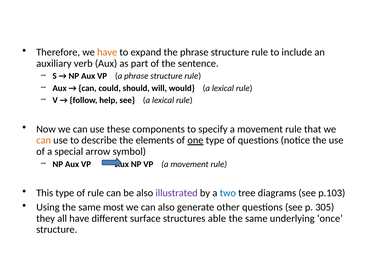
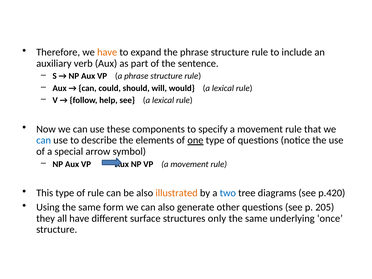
can colour: orange -> blue (44, 140)
illustrated colour: purple -> orange (177, 193)
p.103: p.103 -> p.420 (332, 193)
most: most -> form (113, 207)
305: 305 -> 205 (325, 207)
able: able -> only (217, 218)
